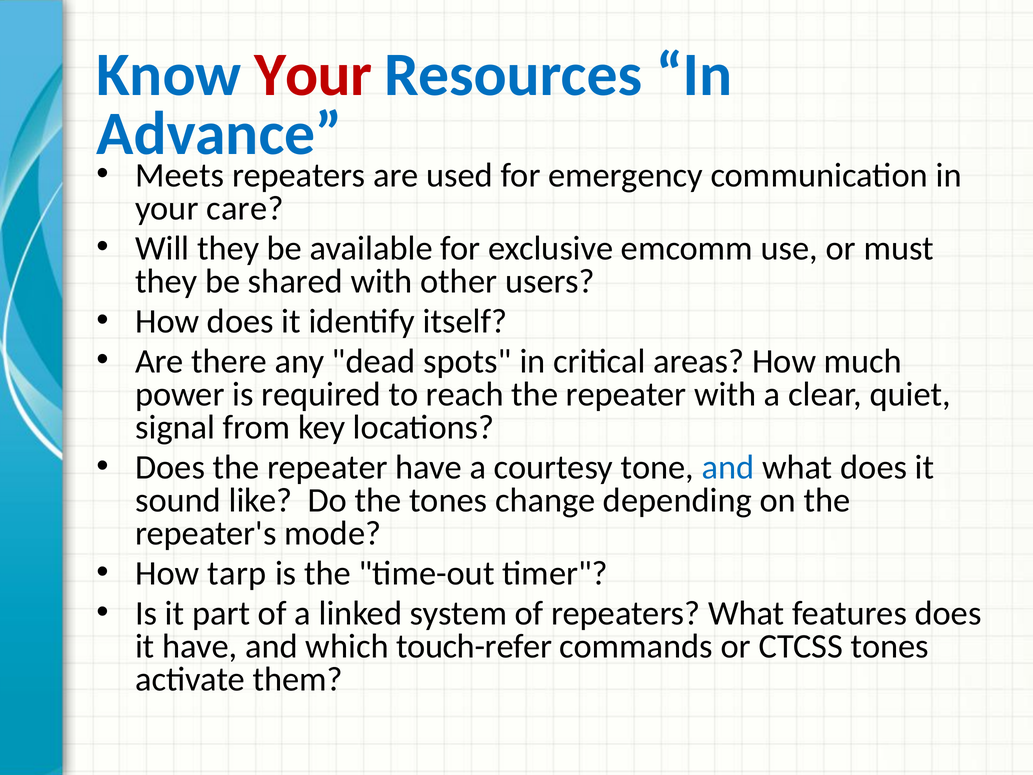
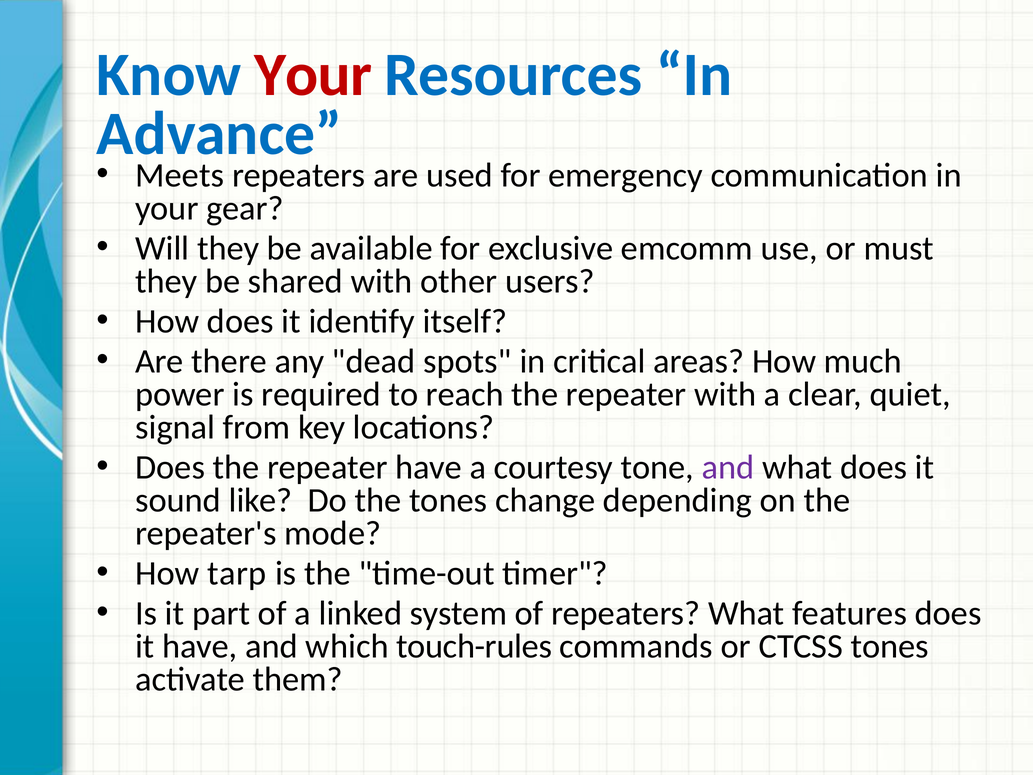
care: care -> gear (245, 208)
and colour: blue -> purple (728, 467)
touch-refer: touch-refer -> touch-rules (474, 646)
